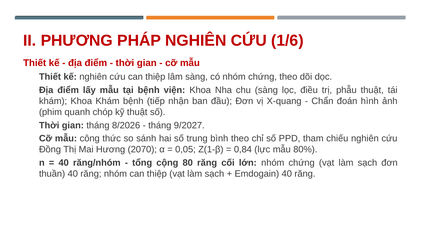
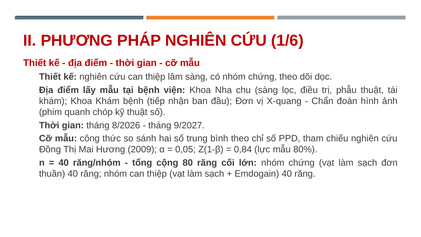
2070: 2070 -> 2009 (142, 149)
